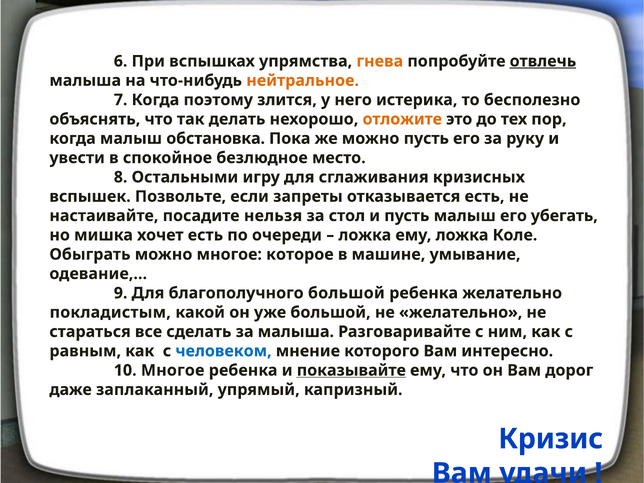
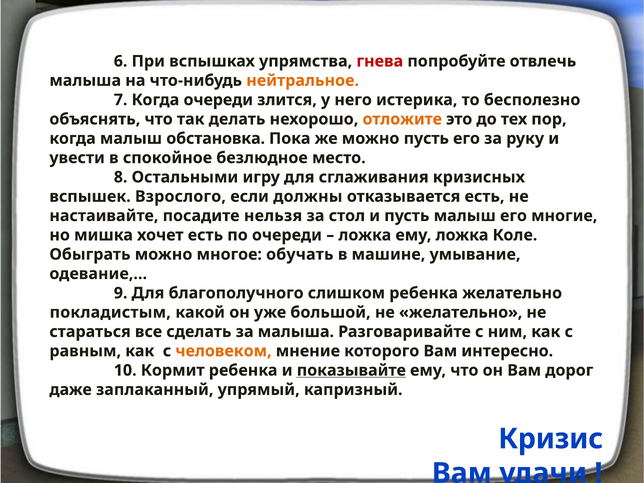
гнева colour: orange -> red (380, 61)
отвлечь underline: present -> none (543, 61)
Когда поэтому: поэтому -> очереди (218, 100)
Позвольте: Позвольте -> Взрослого (180, 196)
запреты: запреты -> должны (308, 196)
убегать: убегать -> многие (564, 216)
которое: которое -> обучать (300, 254)
благополучного большой: большой -> слишком (346, 293)
человеком colour: blue -> orange (223, 351)
10 Многое: Многое -> Кормит (173, 370)
